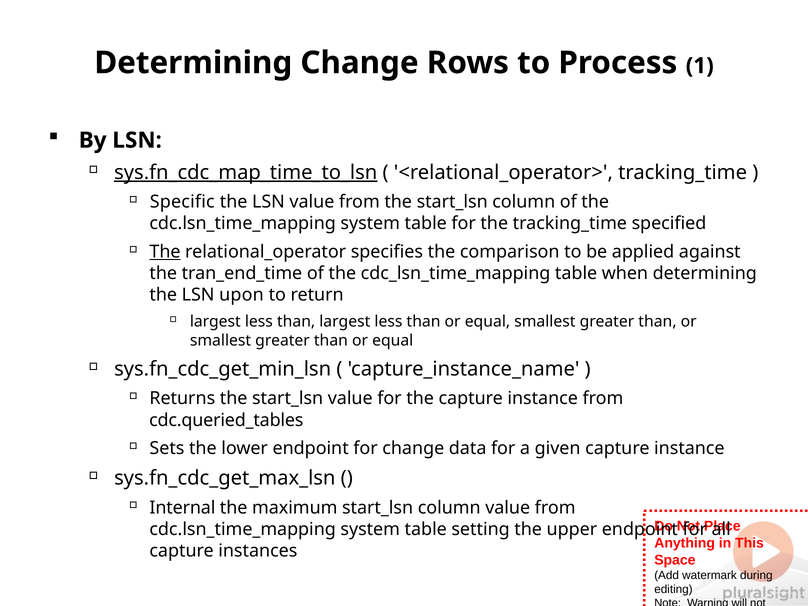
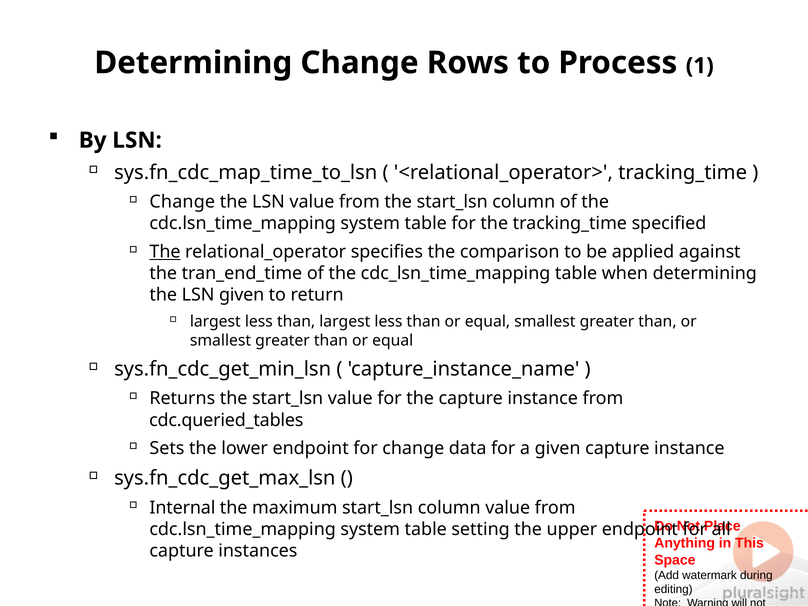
sys.fn_cdc_map_time_to_lsn underline: present -> none (246, 172)
Specific: Specific -> Change (182, 202)
LSN upon: upon -> given (242, 295)
